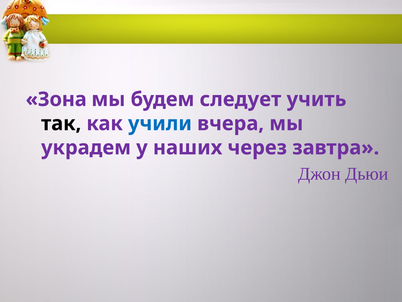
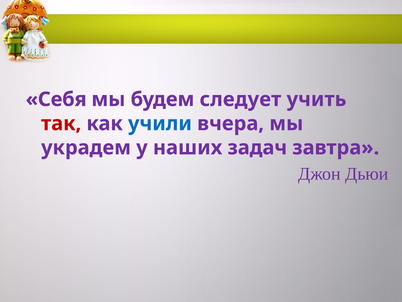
Зона: Зона -> Себя (56, 99)
так colour: black -> red (61, 123)
через: через -> задач (257, 147)
